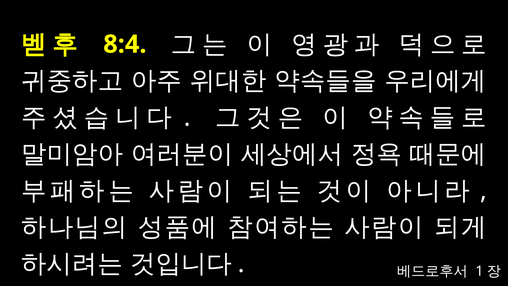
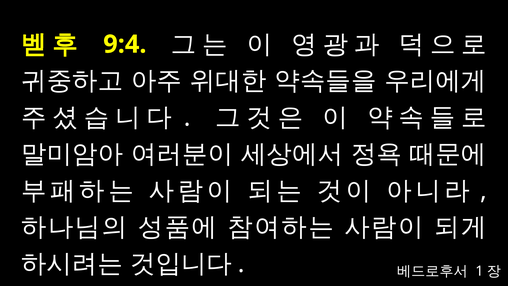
8:4: 8:4 -> 9:4 (125, 44)
